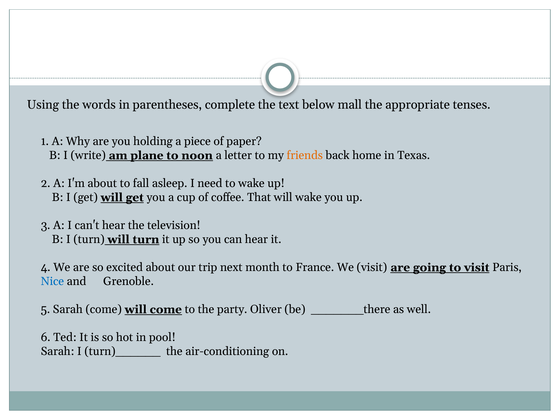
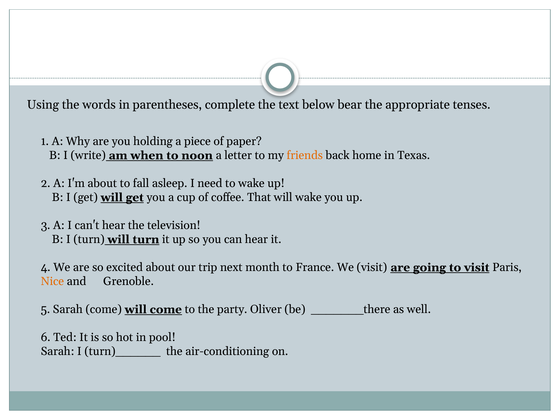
mall: mall -> bear (350, 105)
plane: plane -> when (147, 155)
Nice colour: blue -> orange (52, 281)
